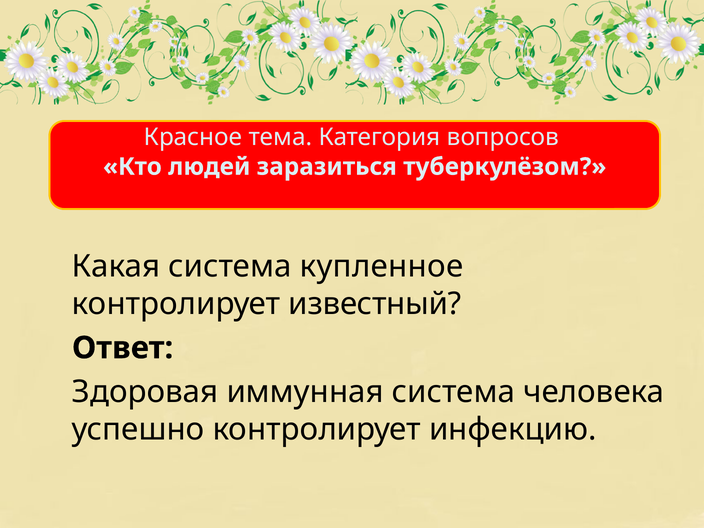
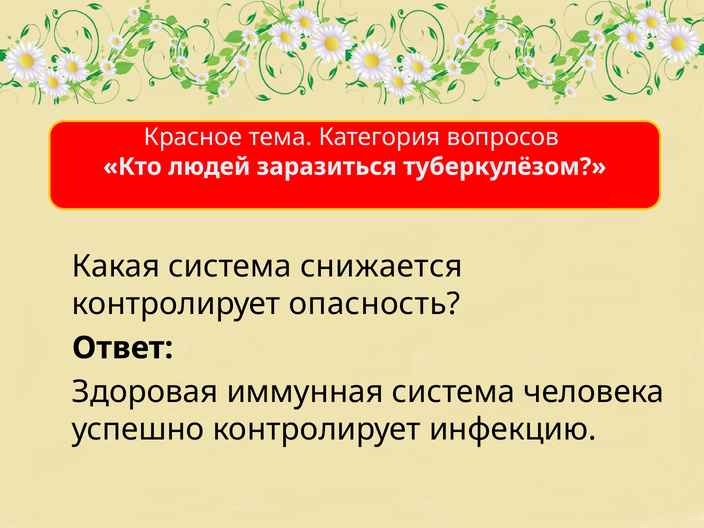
купленное: купленное -> снижается (382, 267)
известный: известный -> опасность (375, 304)
